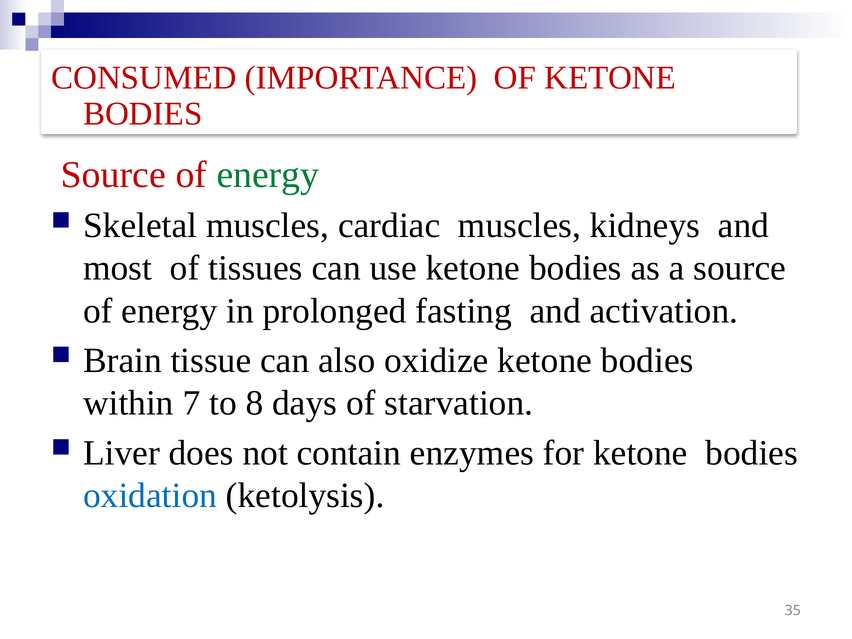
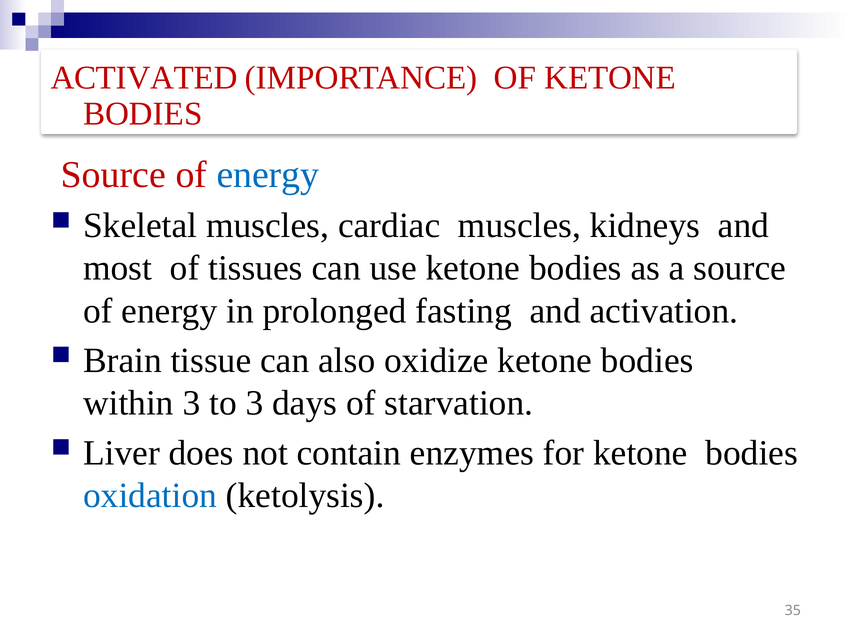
CONSUMED: CONSUMED -> ACTIVATED (144, 78)
energy colour: green -> blue (268, 175)
within 7: 7 -> 3 (191, 403)
to 8: 8 -> 3 (254, 403)
